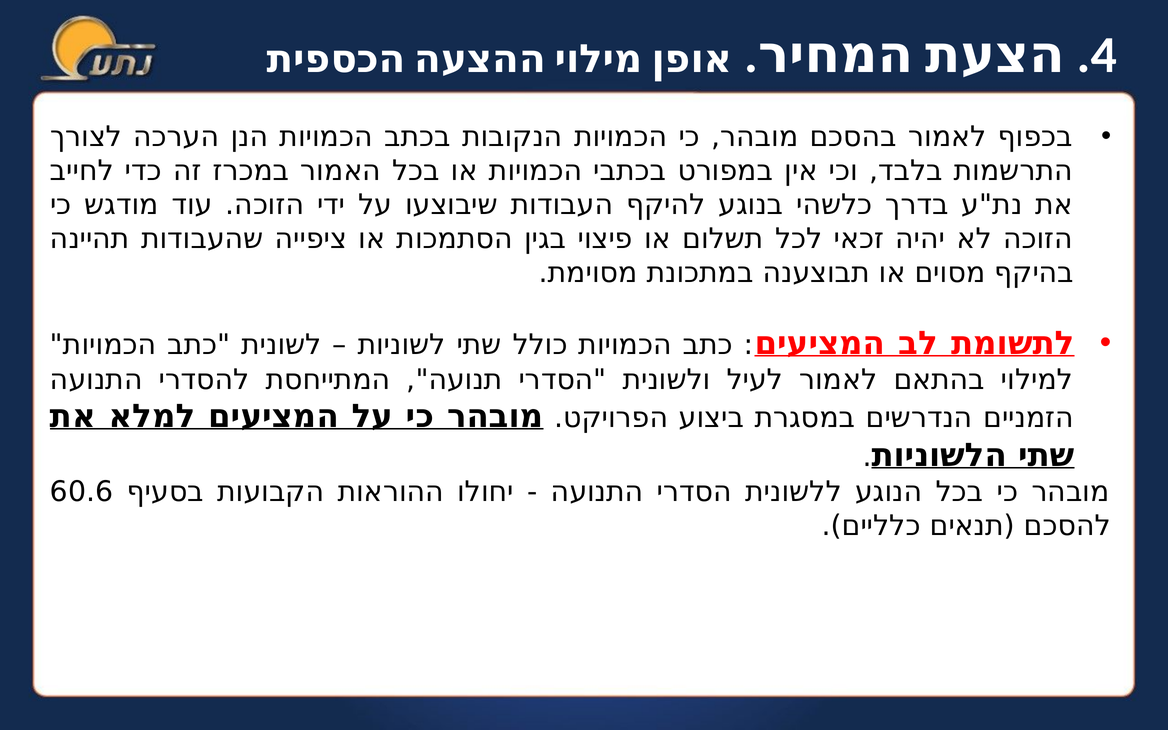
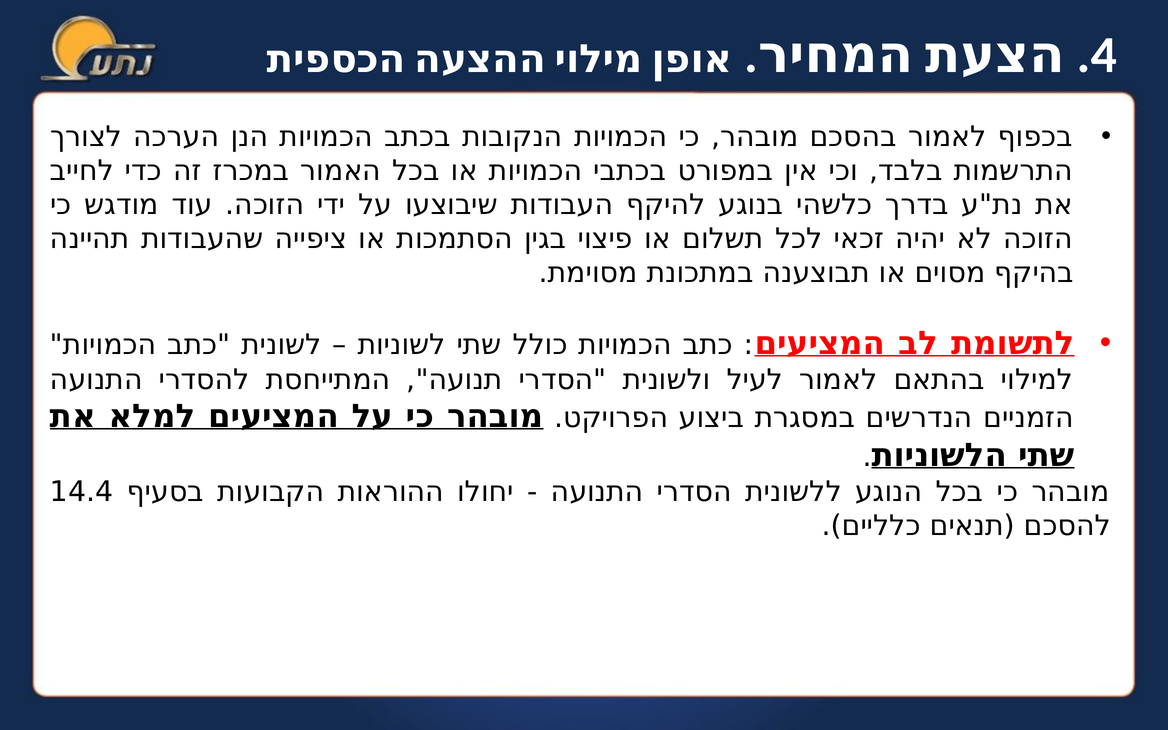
60.6: 60.6 -> 14.4 (82, 492)
